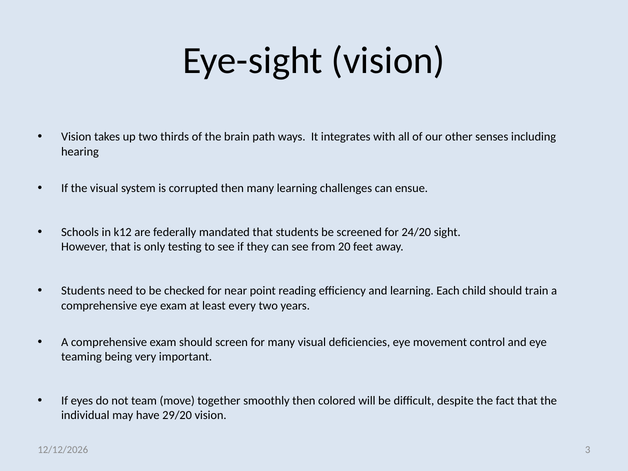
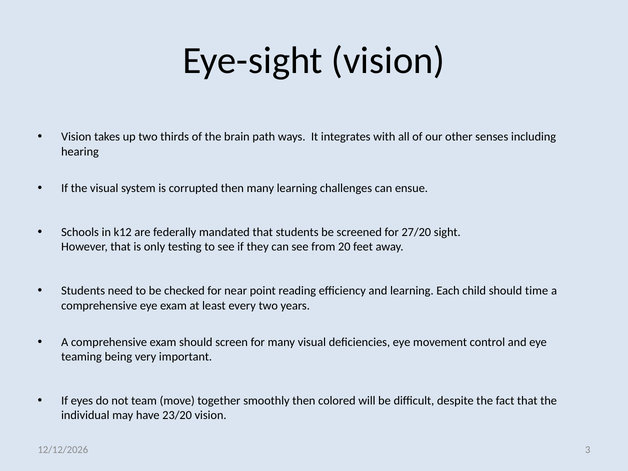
24/20: 24/20 -> 27/20 (416, 232)
train: train -> time (537, 291)
29/20: 29/20 -> 23/20 (177, 415)
